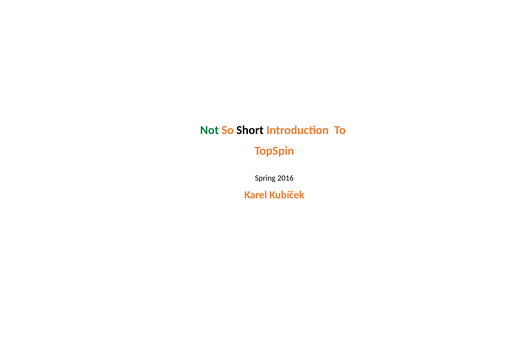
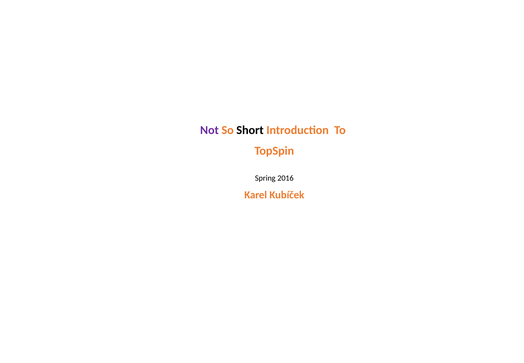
Not colour: green -> purple (209, 130)
